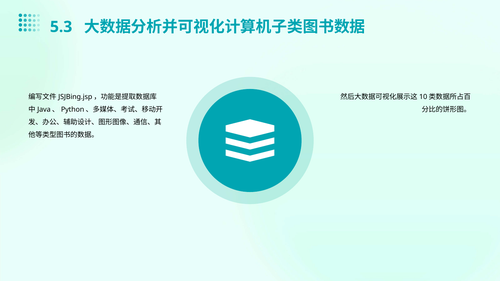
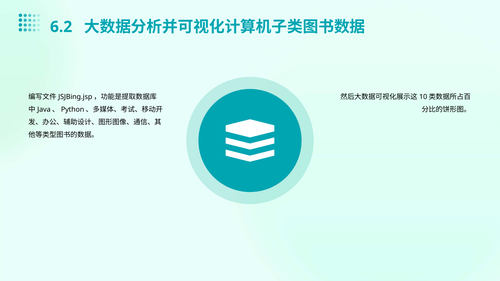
5.3: 5.3 -> 6.2 (61, 27)
